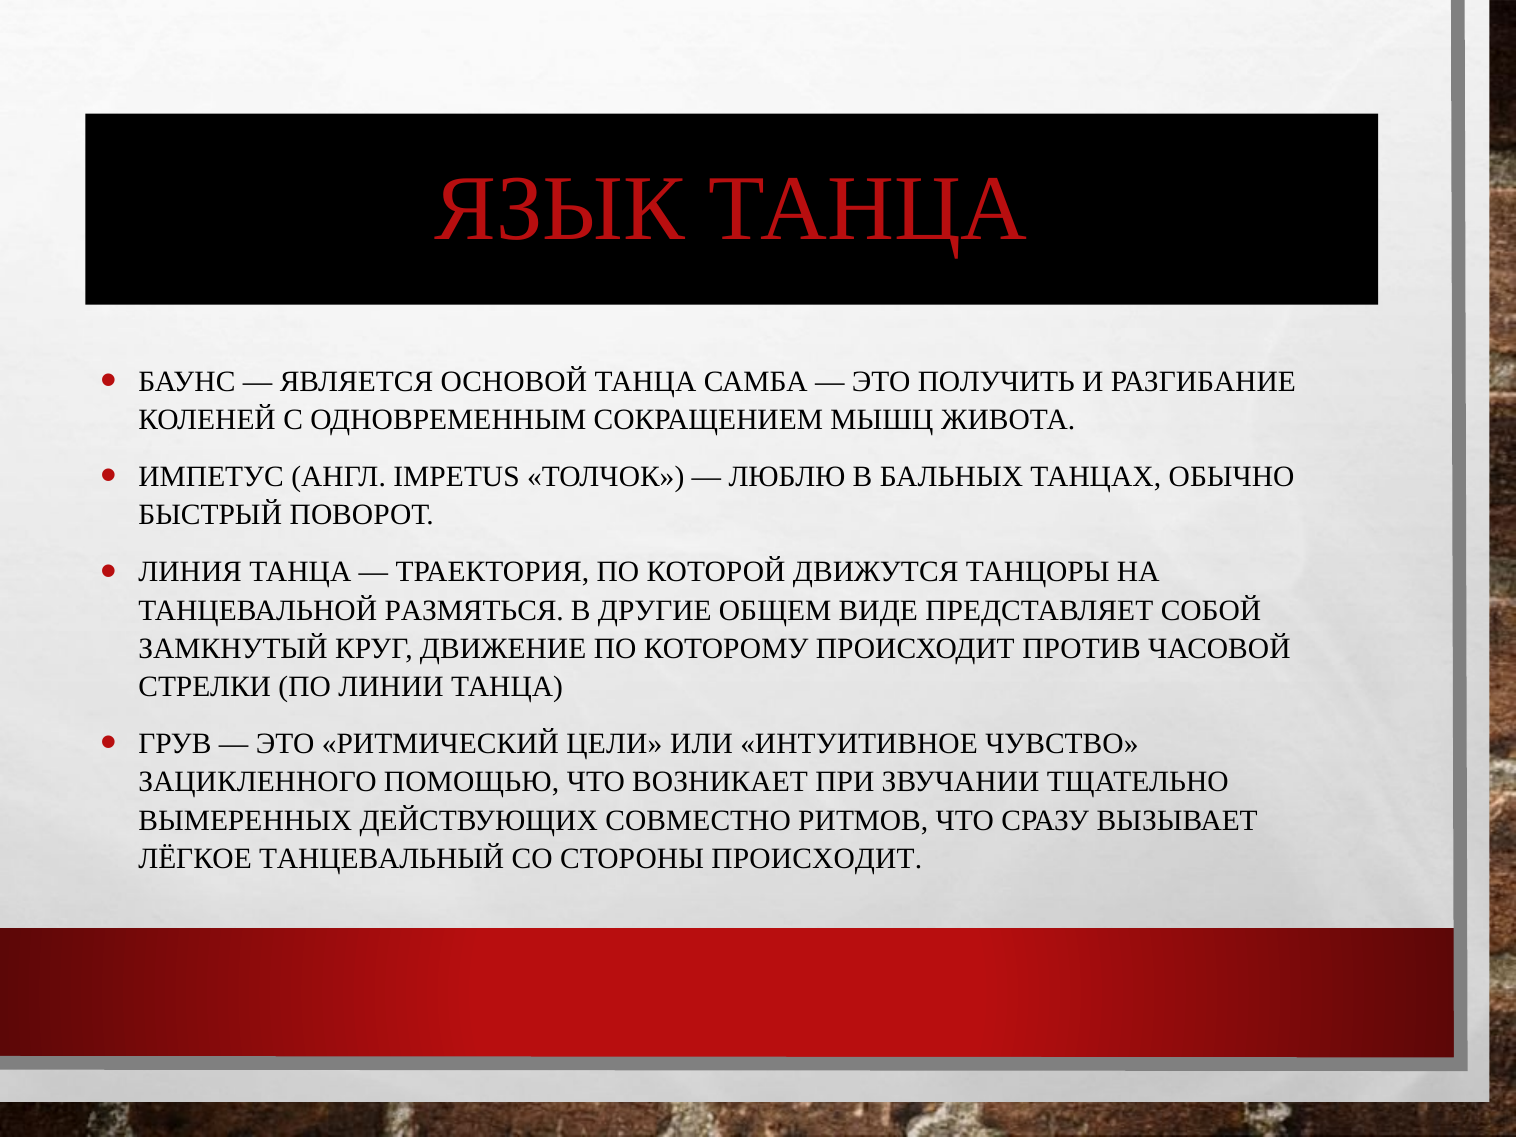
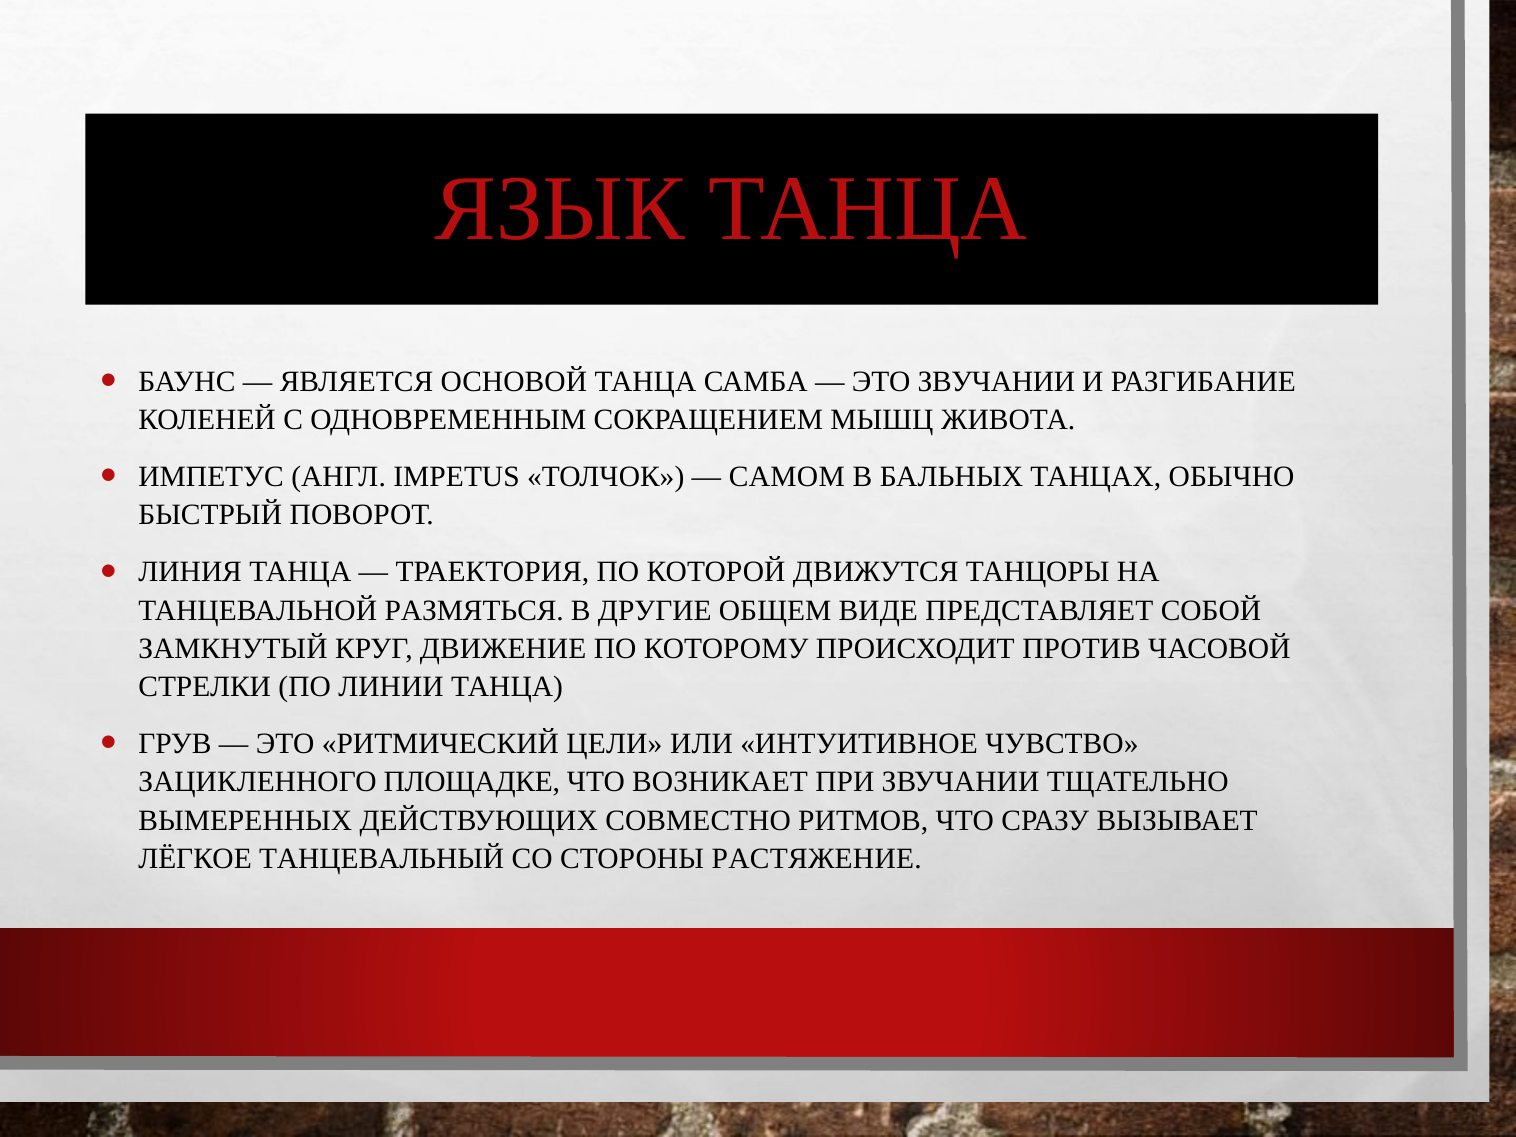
ЭТО ПОЛУЧИТЬ: ПОЛУЧИТЬ -> ЗВУЧАНИИ (996, 382)
ЛЮБЛЮ: ЛЮБЛЮ -> САМОМ (787, 477)
ПОМОЩЬЮ: ПОМОЩЬЮ -> ПЛОЩАДКЕ (472, 782)
СТОРОНЫ ПРОИСХОДИТ: ПРОИСХОДИТ -> РАСТЯЖЕНИЕ (817, 859)
